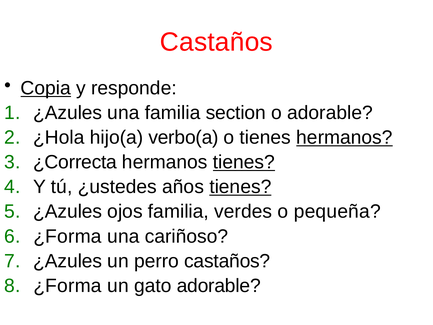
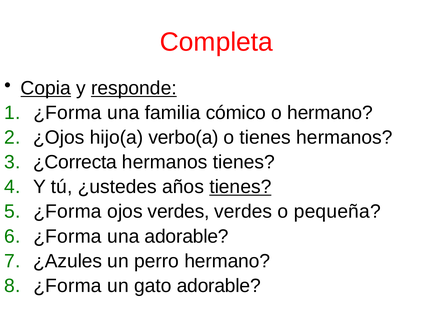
Castaños: Castaños -> Completa (216, 42)
responde underline: none -> present (134, 88)
¿Azules: ¿Azules -> ¿Forma (67, 113)
section: section -> cómico (236, 113)
o adorable: adorable -> hermano (330, 113)
¿Hola: ¿Hola -> ¿Ojos (59, 138)
hermanos underline: present -> none (344, 138)
tienes underline: present -> none (244, 162)
¿Azules: ¿Azules -> ¿Forma (67, 211)
ojos familia: familia -> verdes (179, 211)
una cariñoso: cariñoso -> adorable (187, 236)
perro castaños: castaños -> hermano (227, 261)
